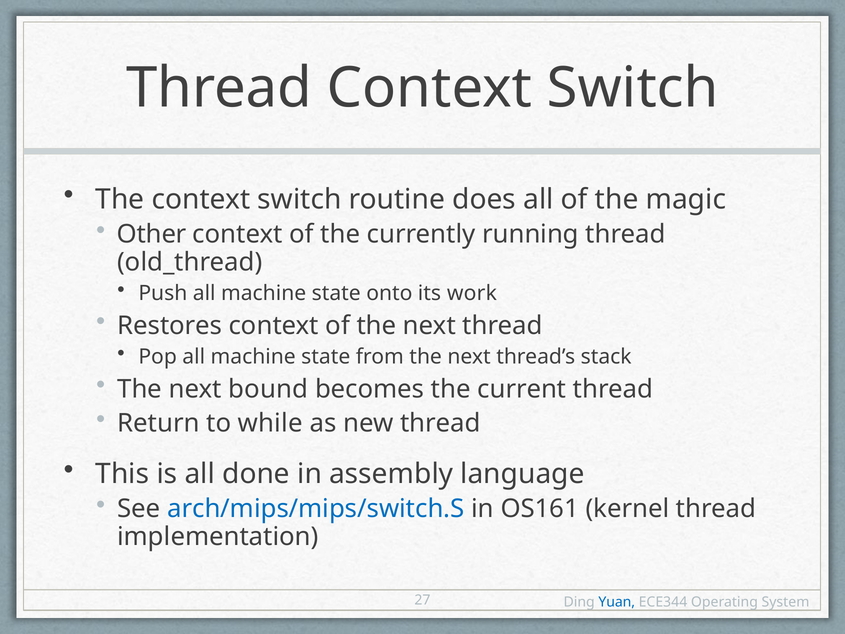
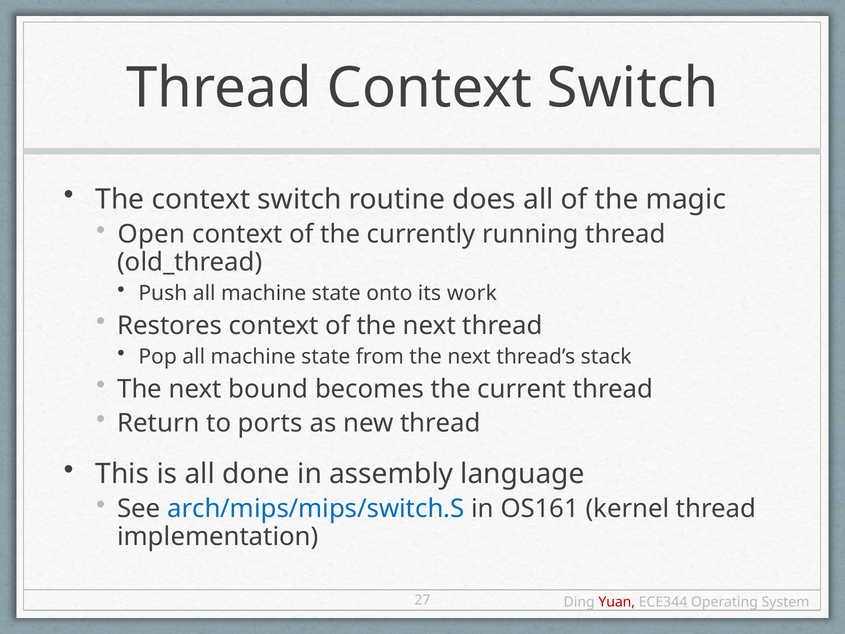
Other: Other -> Open (151, 234)
while: while -> ports (270, 423)
Yuan colour: blue -> red (617, 602)
